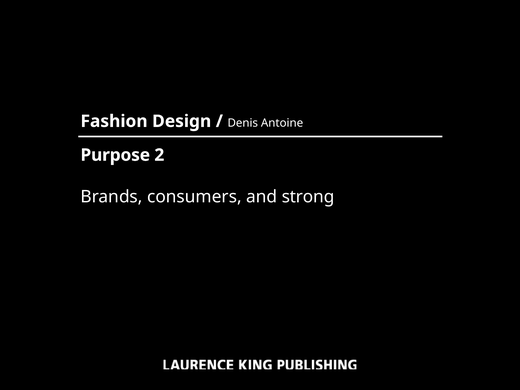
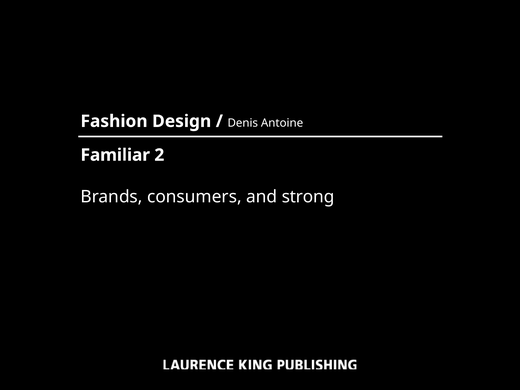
Purpose: Purpose -> Familiar (115, 155)
